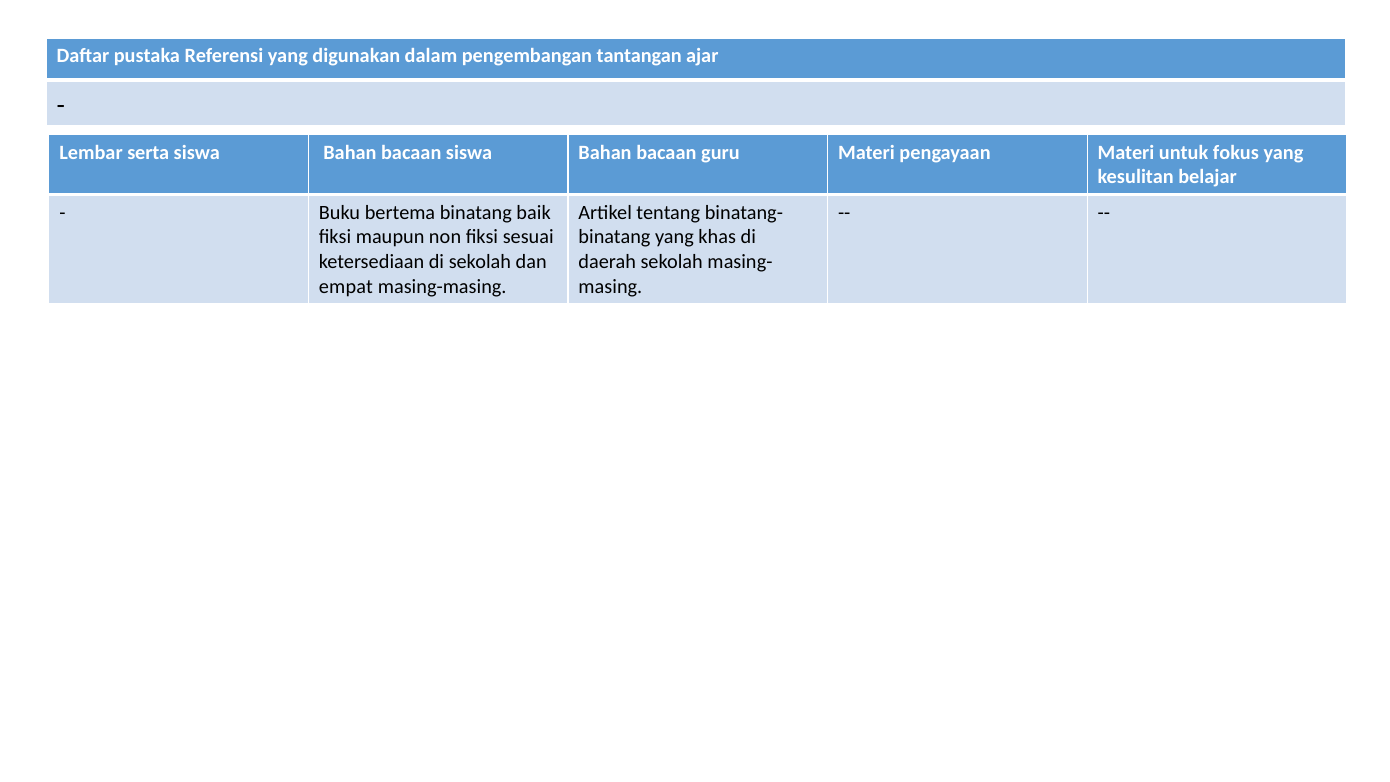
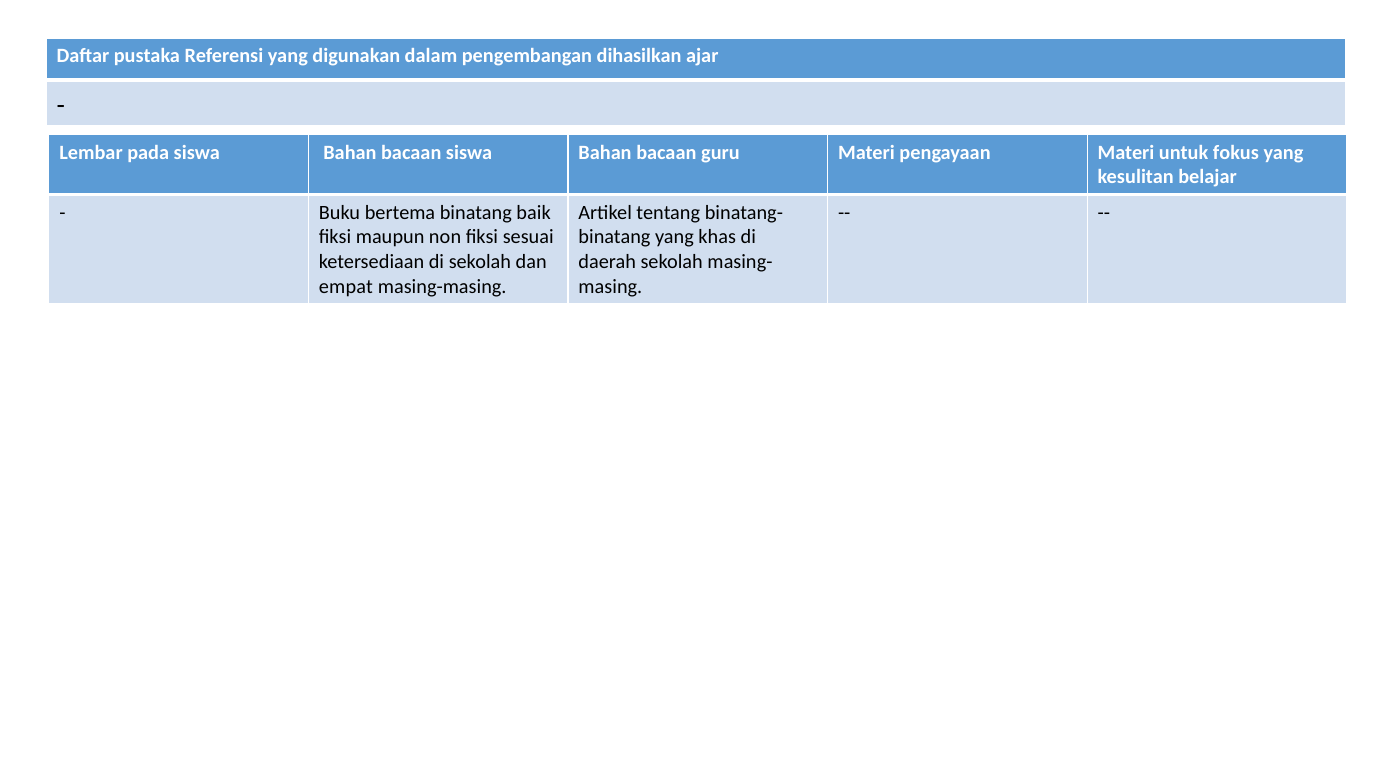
tantangan: tantangan -> dihasilkan (639, 56)
serta: serta -> pada (148, 152)
